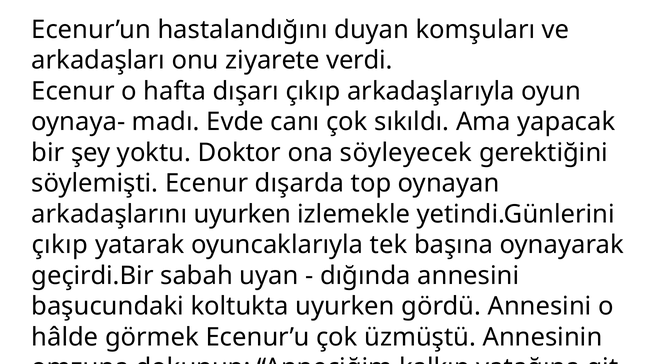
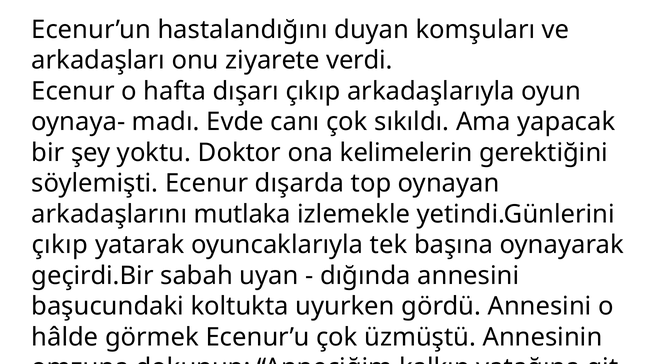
söyleyecek: söyleyecek -> kelimelerin (406, 153)
arkadaşlarını uyurken: uyurken -> mutlaka (242, 214)
